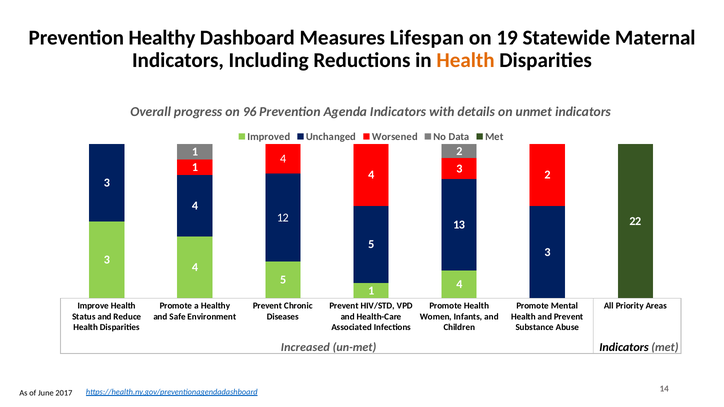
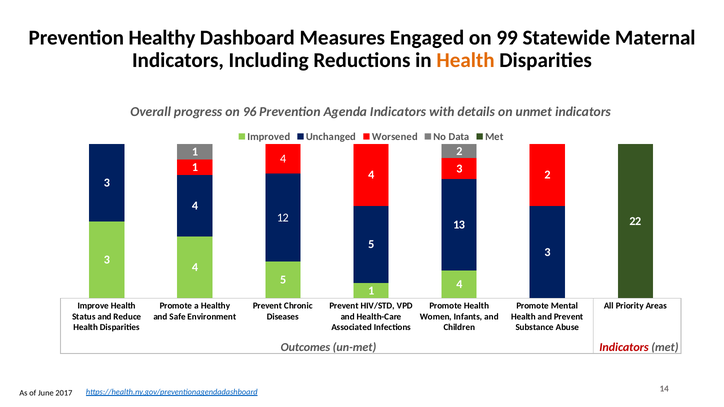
Lifespan: Lifespan -> Engaged (427, 38)
19: 19 -> 99 (507, 38)
Increased: Increased -> Outcomes (305, 347)
Indicators colour: black -> red (624, 348)
